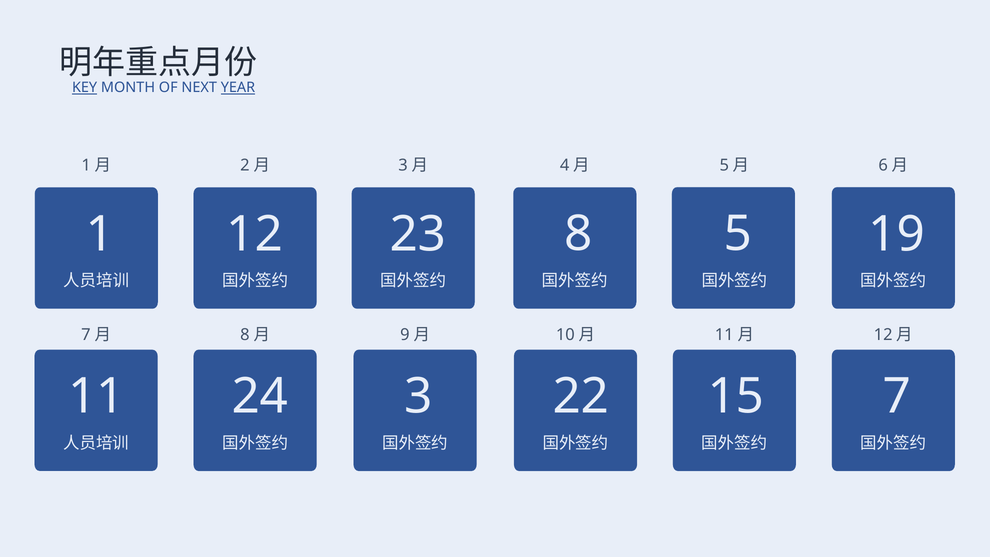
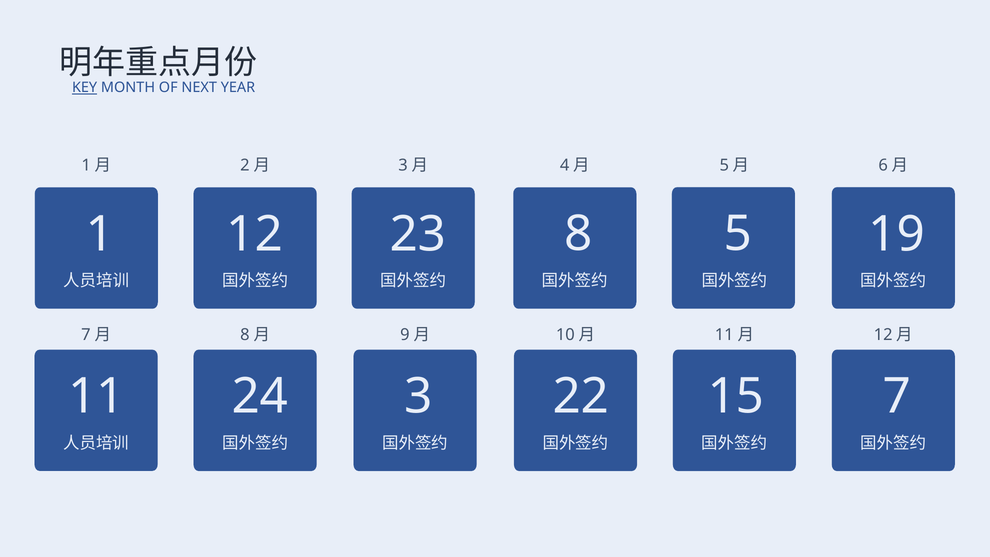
YEAR underline: present -> none (238, 88)
